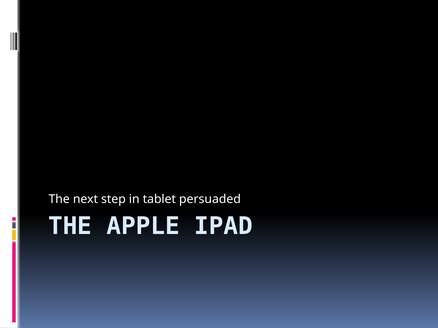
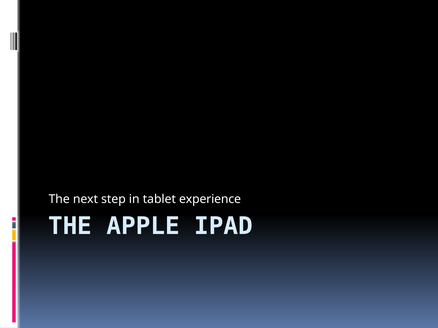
persuaded: persuaded -> experience (210, 199)
